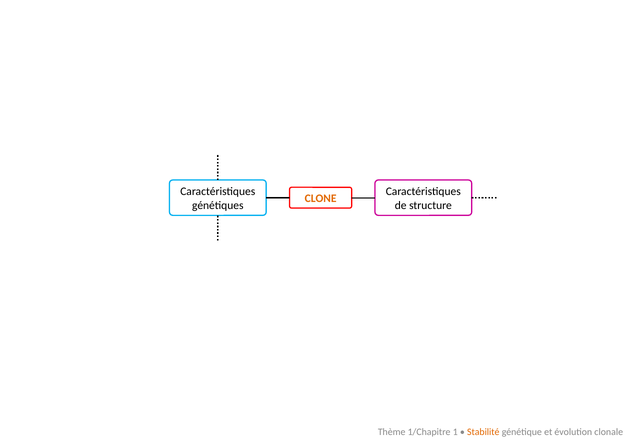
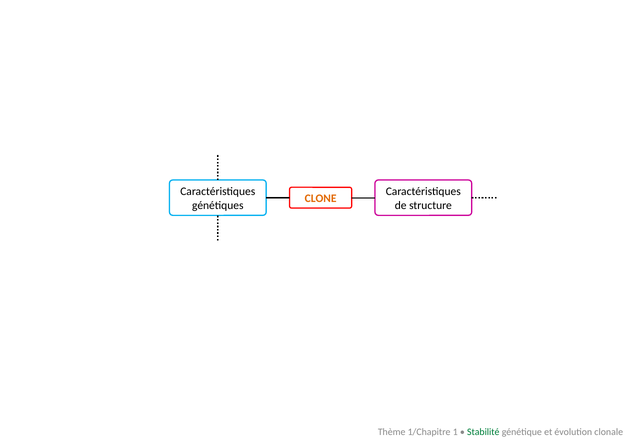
Stabilité colour: orange -> green (483, 432)
